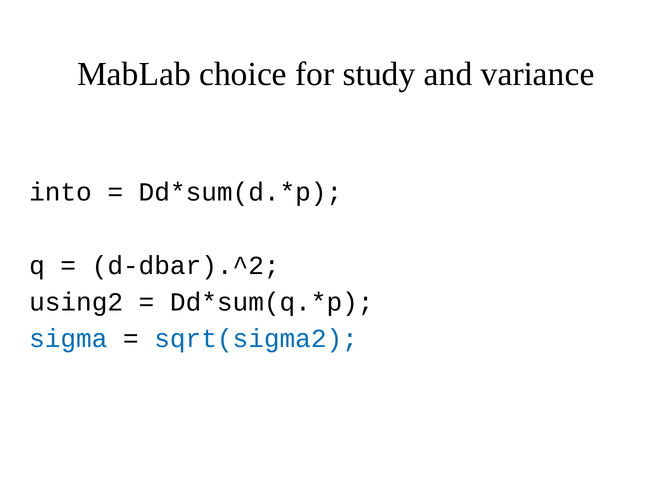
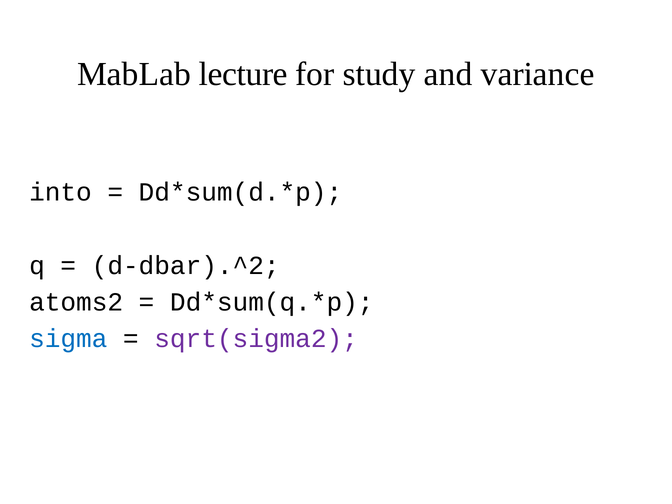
choice: choice -> lecture (243, 74)
using2: using2 -> atoms2 (76, 302)
sqrt(sigma2 colour: blue -> purple (256, 339)
